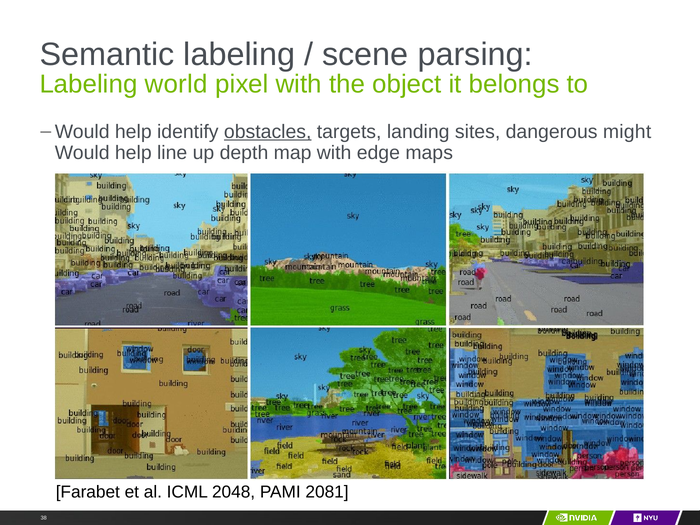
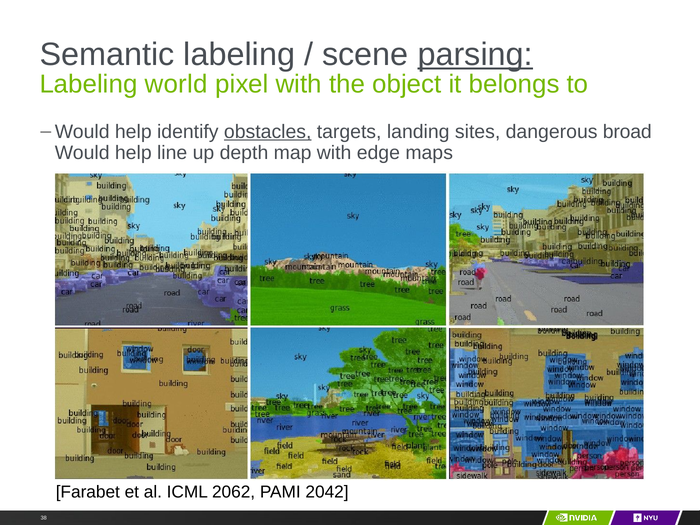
parsing underline: none -> present (475, 55)
might: might -> broad (627, 132)
2048: 2048 -> 2062 (234, 492)
2081: 2081 -> 2042 (327, 492)
